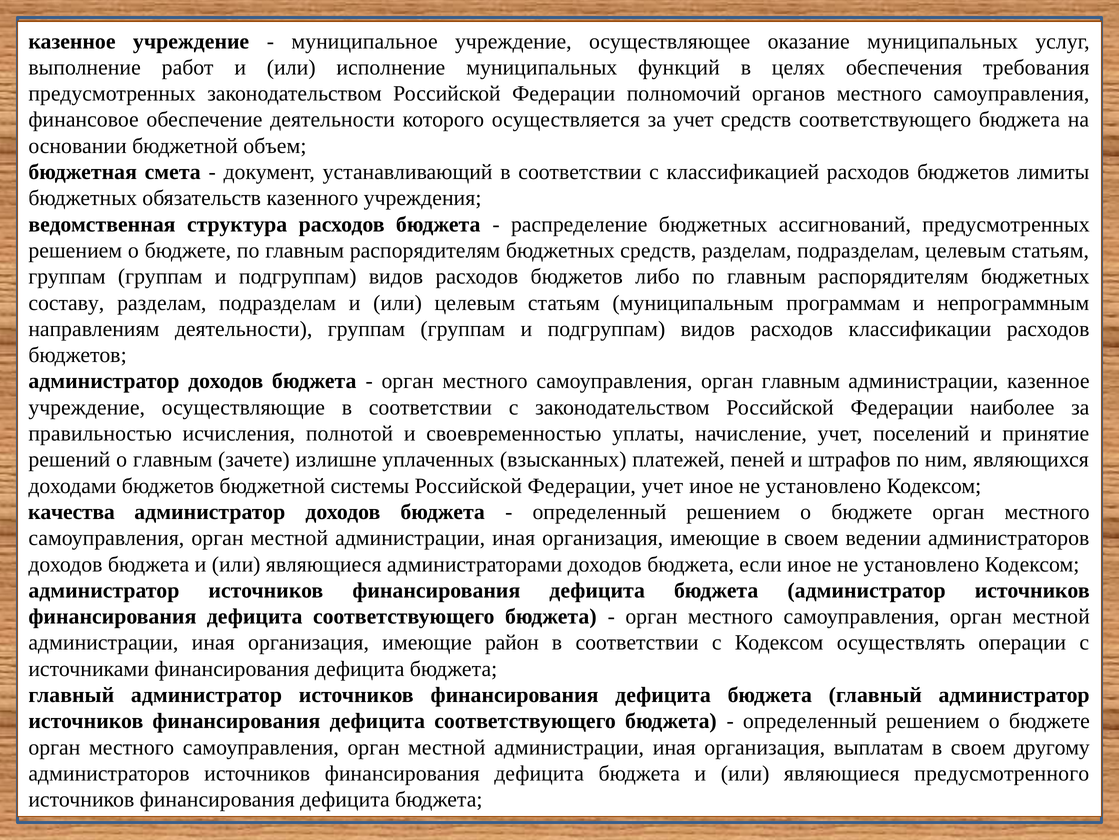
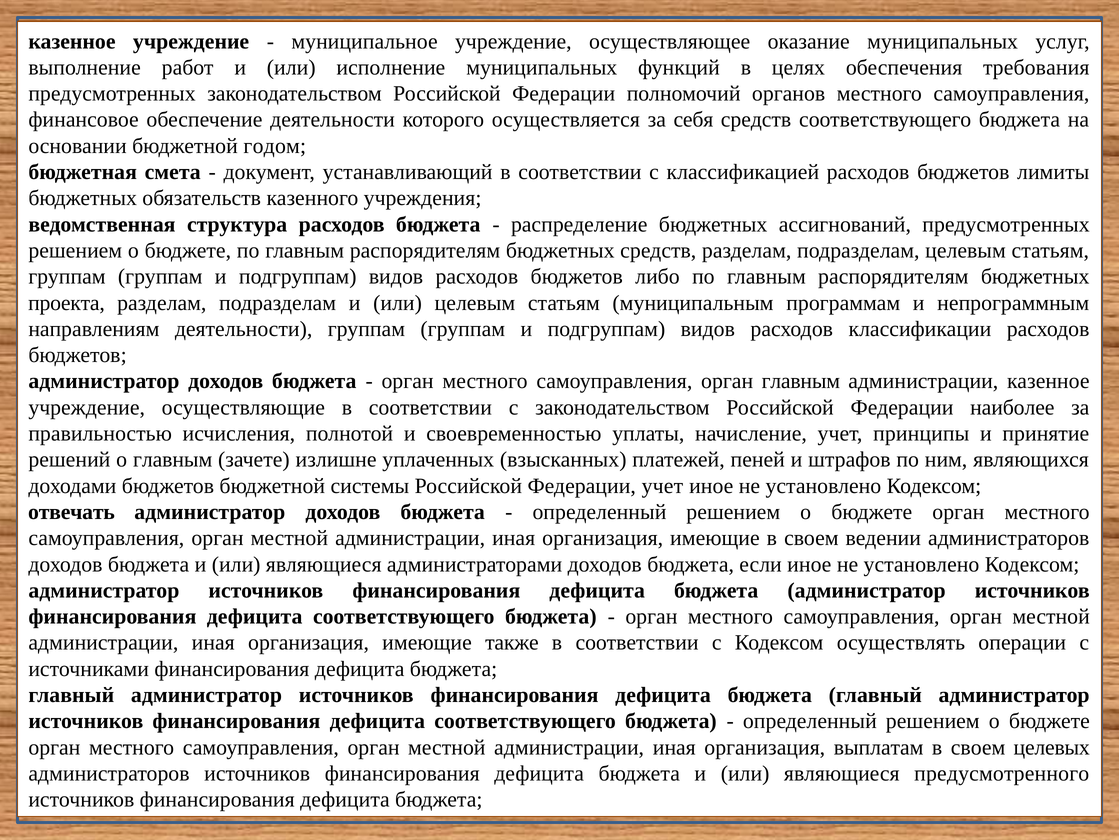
за учет: учет -> себя (693, 120)
объем: объем -> годом (275, 146)
составу: составу -> проекта (66, 303)
поселений: поселений -> принципы (921, 433)
качества: качества -> отвечать (71, 512)
район: район -> также (512, 642)
другому: другому -> целевых (1052, 747)
